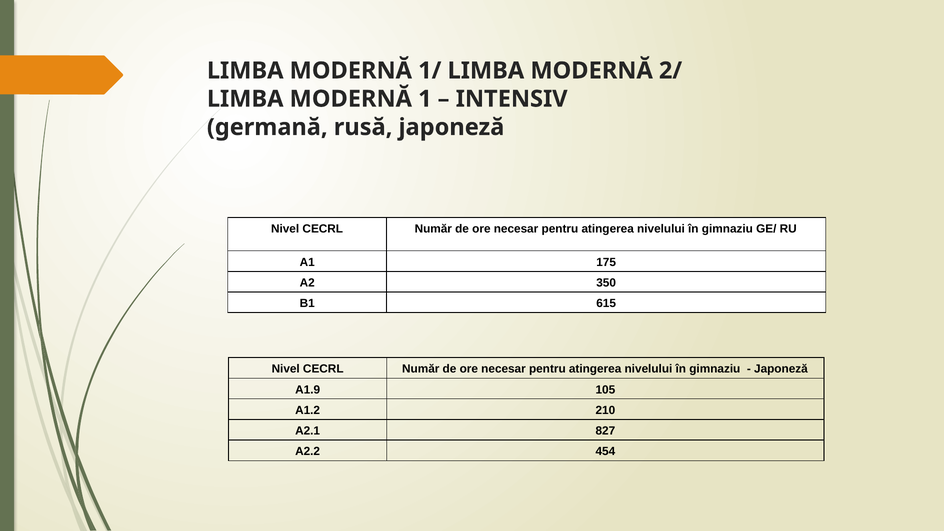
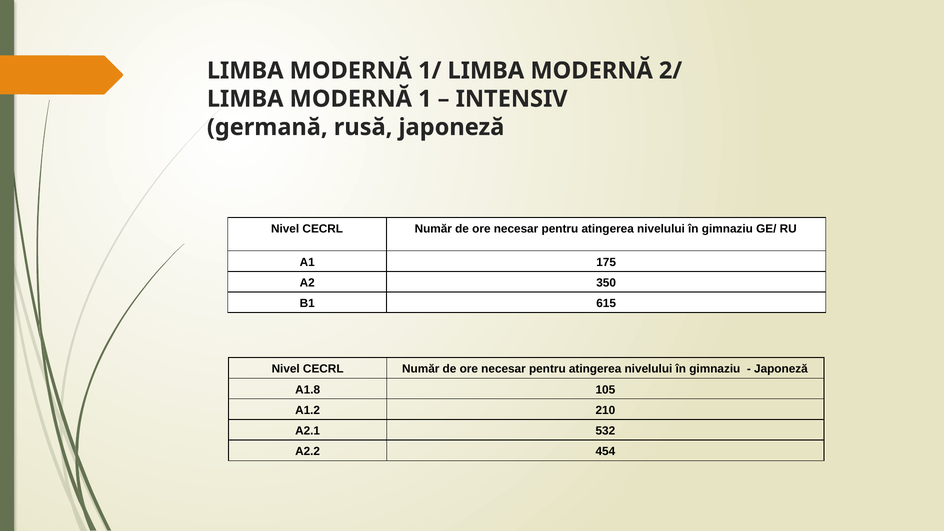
A1.9: A1.9 -> A1.8 (308, 390)
827: 827 -> 532 (605, 431)
